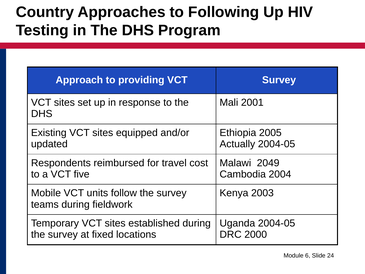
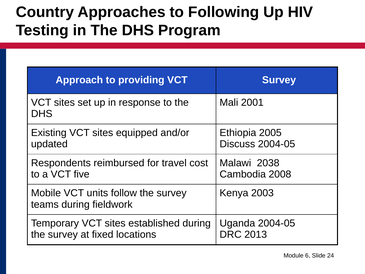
Actually: Actually -> Discuss (237, 144)
2049: 2049 -> 2038 (268, 163)
2004: 2004 -> 2008 (280, 174)
2000: 2000 -> 2013 (256, 234)
